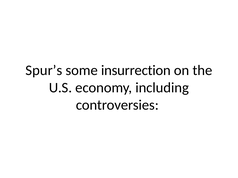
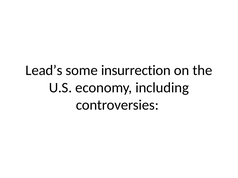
Spur’s: Spur’s -> Lead’s (44, 70)
